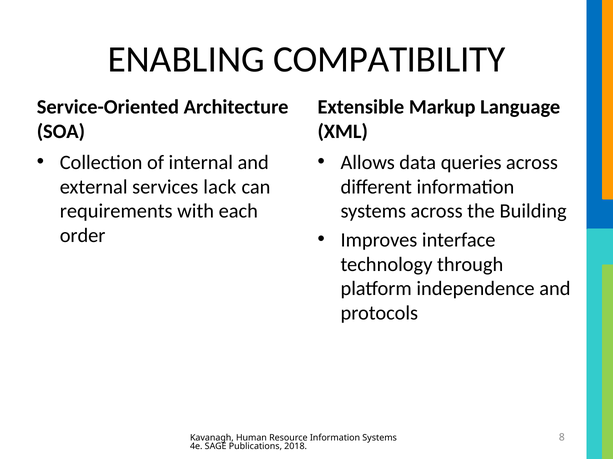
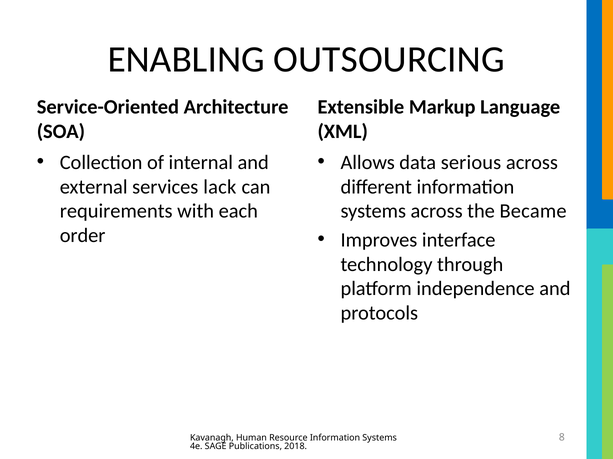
COMPATIBILITY: COMPATIBILITY -> OUTSOURCING (389, 59)
queries: queries -> serious (471, 163)
Building: Building -> Became (533, 212)
